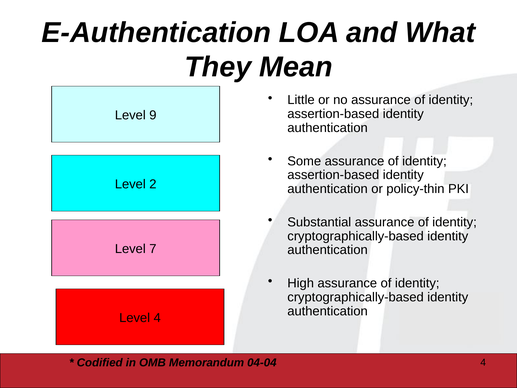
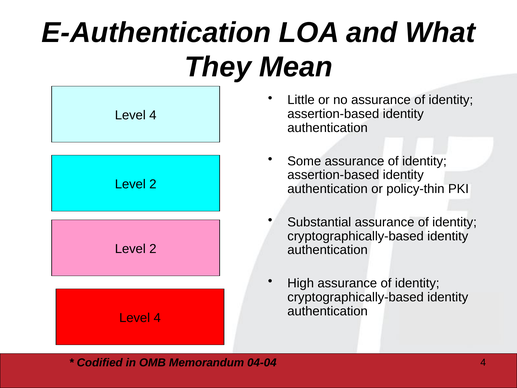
9: 9 -> 4 (153, 115)
7: 7 -> 2 (153, 249)
